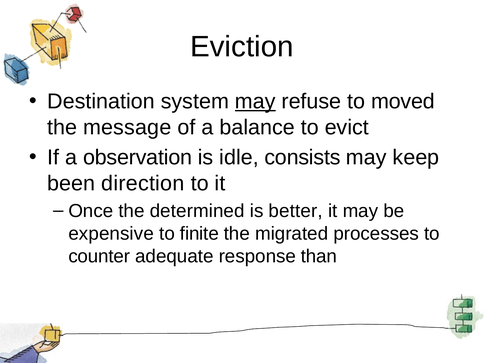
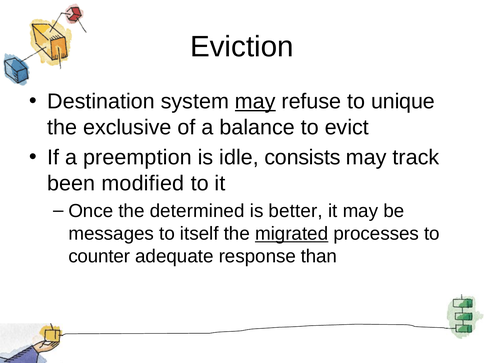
moved: moved -> unique (403, 102)
message: message -> exclusive (127, 127)
observation: observation -> preemption (137, 157)
keep: keep -> track (416, 157)
direction: direction -> modified (143, 183)
expensive: expensive -> messages (111, 234)
finite: finite -> itself (199, 234)
migrated underline: none -> present (292, 234)
